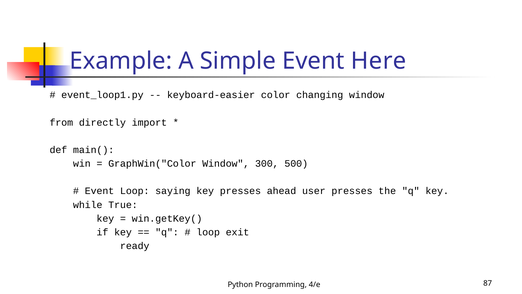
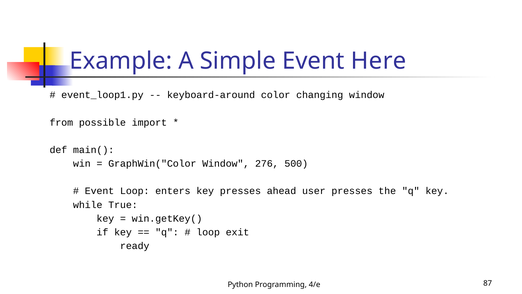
keyboard-easier: keyboard-easier -> keyboard-around (211, 95)
directly: directly -> possible (102, 122)
300: 300 -> 276 (267, 163)
saying: saying -> enters (173, 191)
